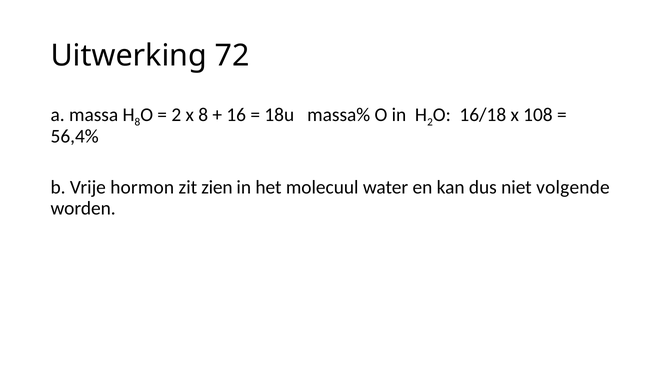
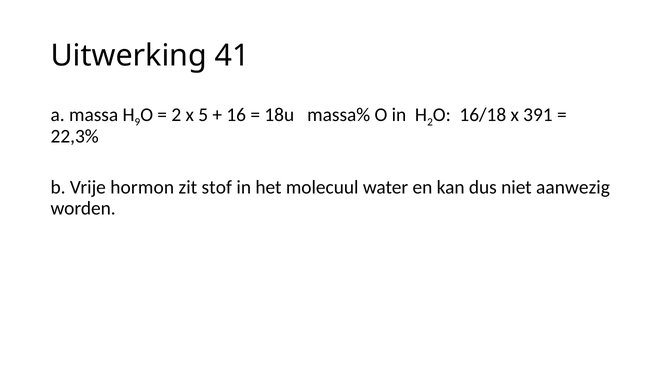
72: 72 -> 41 (232, 56)
8: 8 -> 9 (137, 122)
x 8: 8 -> 5 (203, 115)
108: 108 -> 391 (538, 115)
56,4%: 56,4% -> 22,3% (75, 136)
zien: zien -> stof (217, 187)
volgende: volgende -> aanwezig (573, 187)
